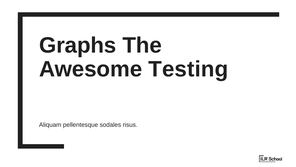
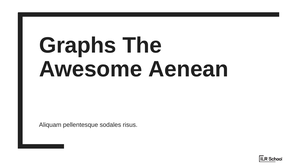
Testing: Testing -> Aenean (188, 69)
